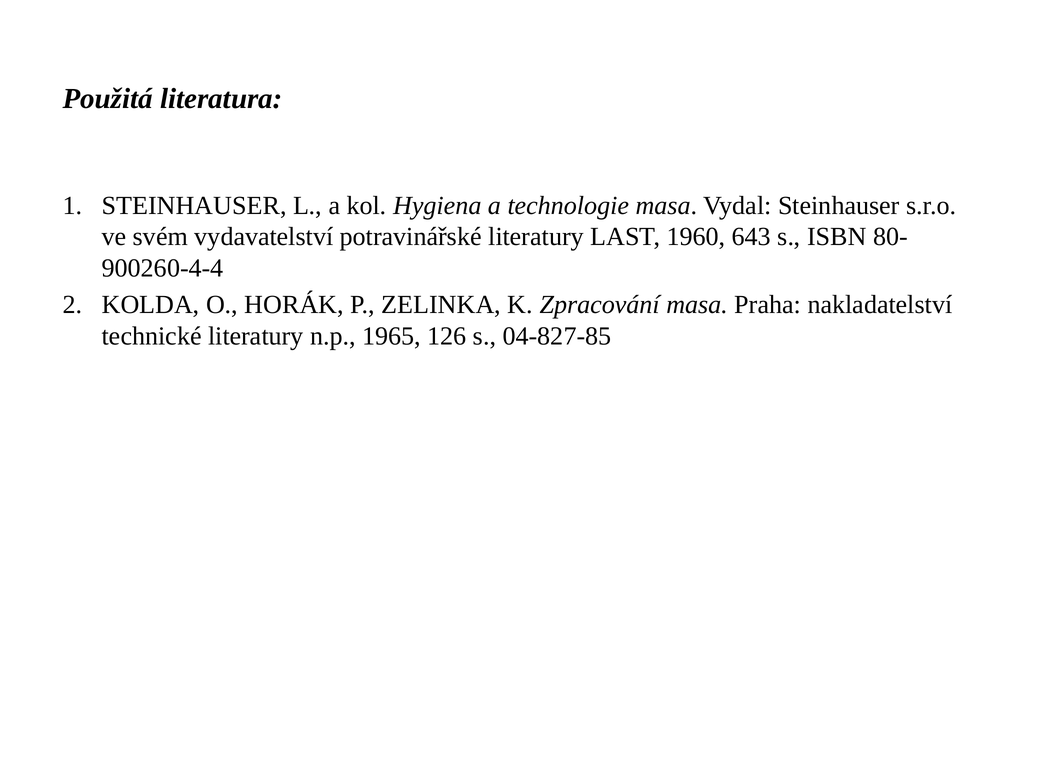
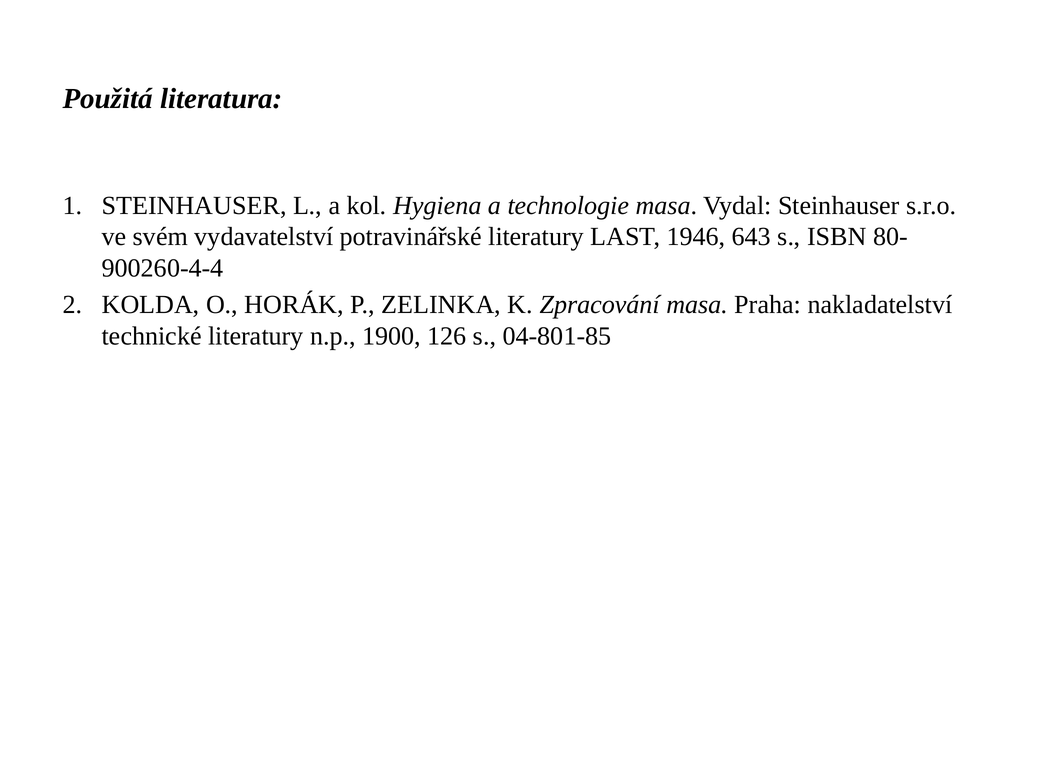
1960: 1960 -> 1946 (696, 237)
1965: 1965 -> 1900 (392, 336)
04-827-85: 04-827-85 -> 04-801-85 (557, 336)
